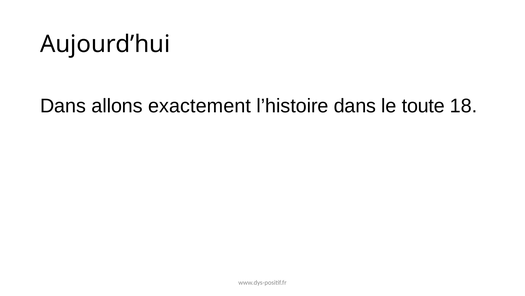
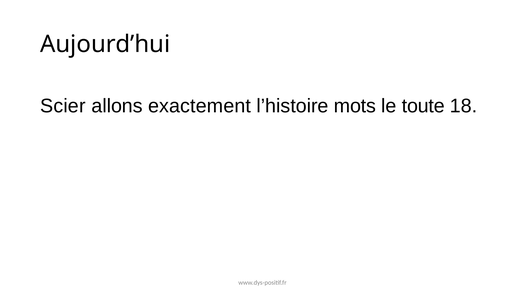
Dans: Dans -> Scier (63, 106)
l’histoire dans: dans -> mots (355, 106)
